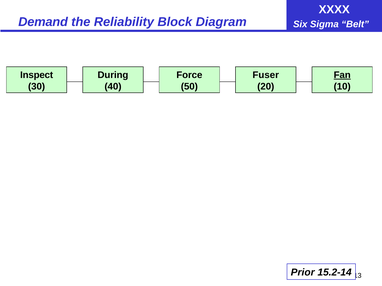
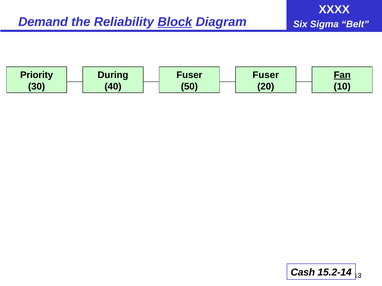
Block underline: none -> present (175, 22)
Inspect: Inspect -> Priority (37, 75)
Force: Force -> Fuser (189, 75)
Prior: Prior -> Cash (303, 273)
